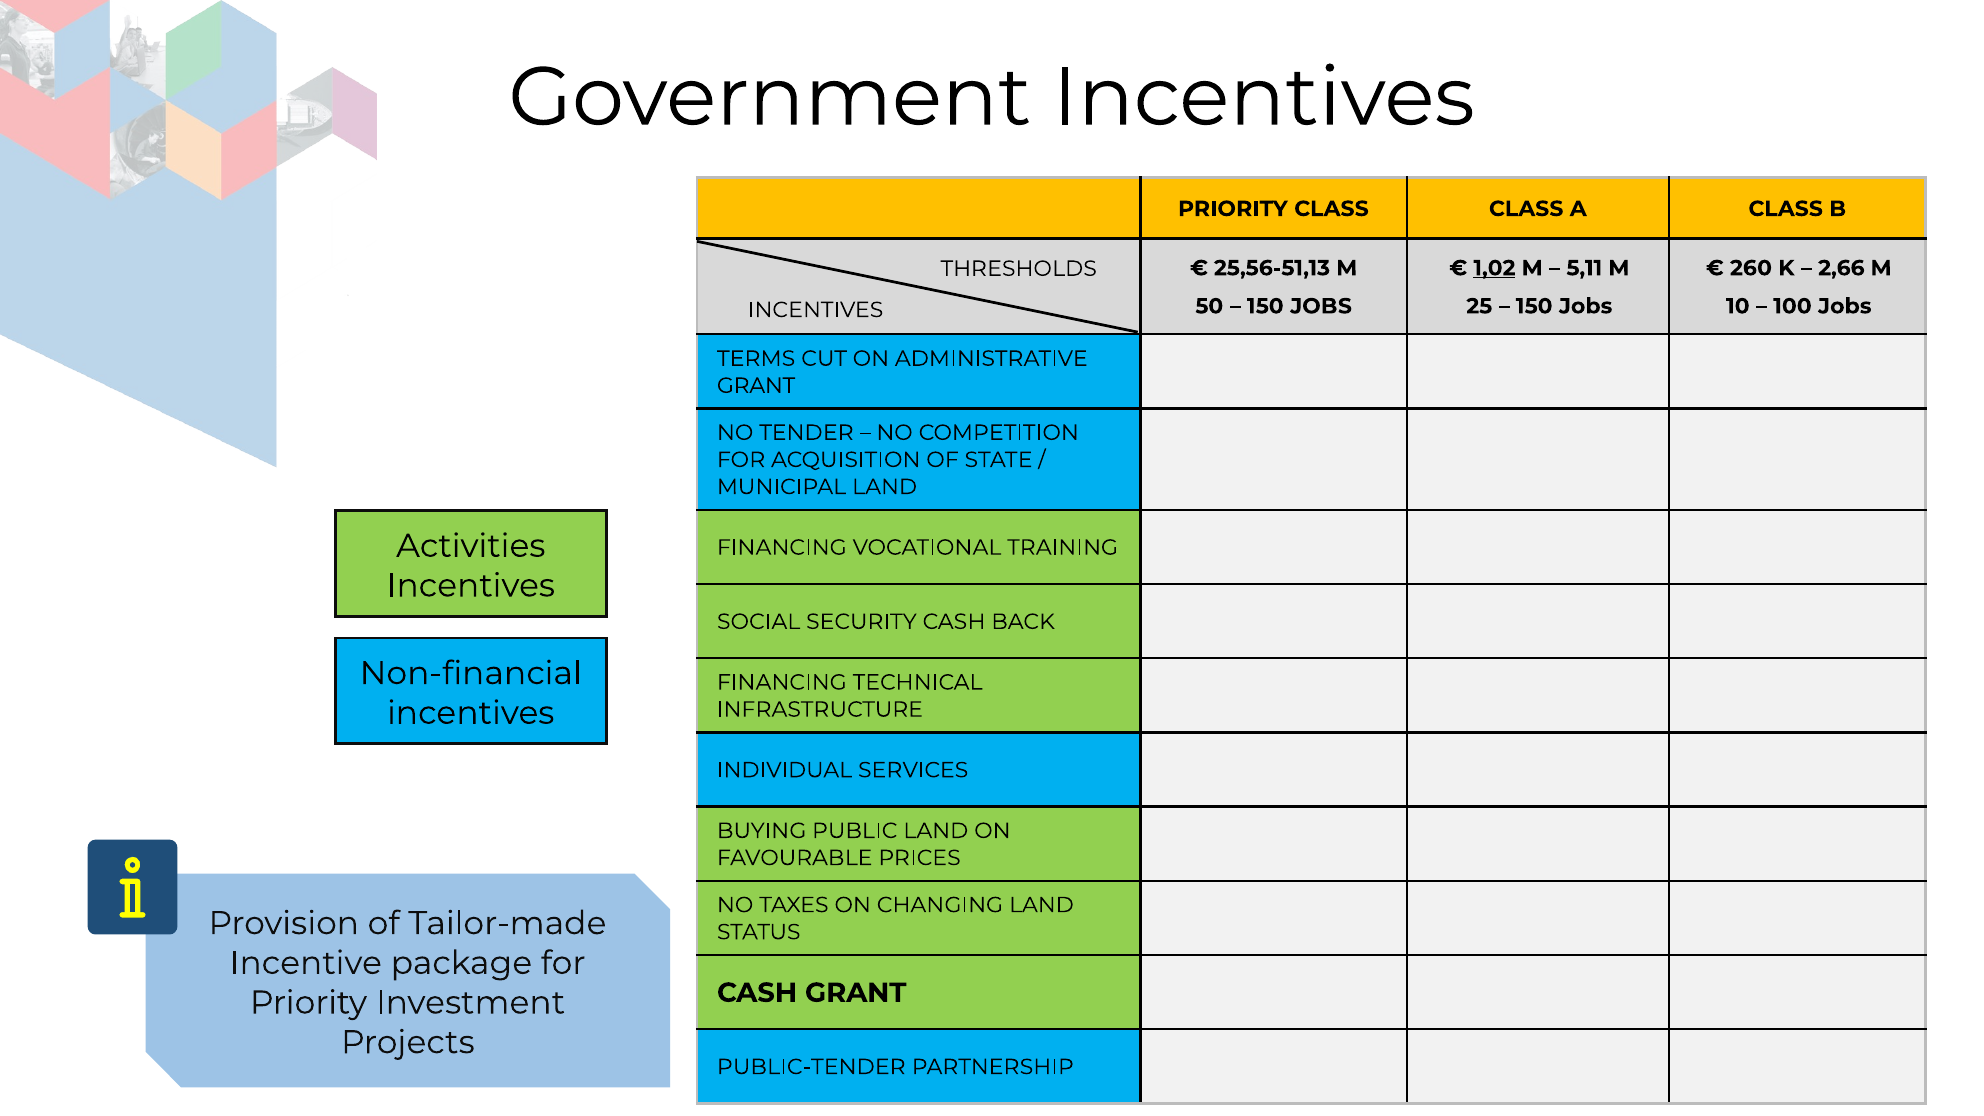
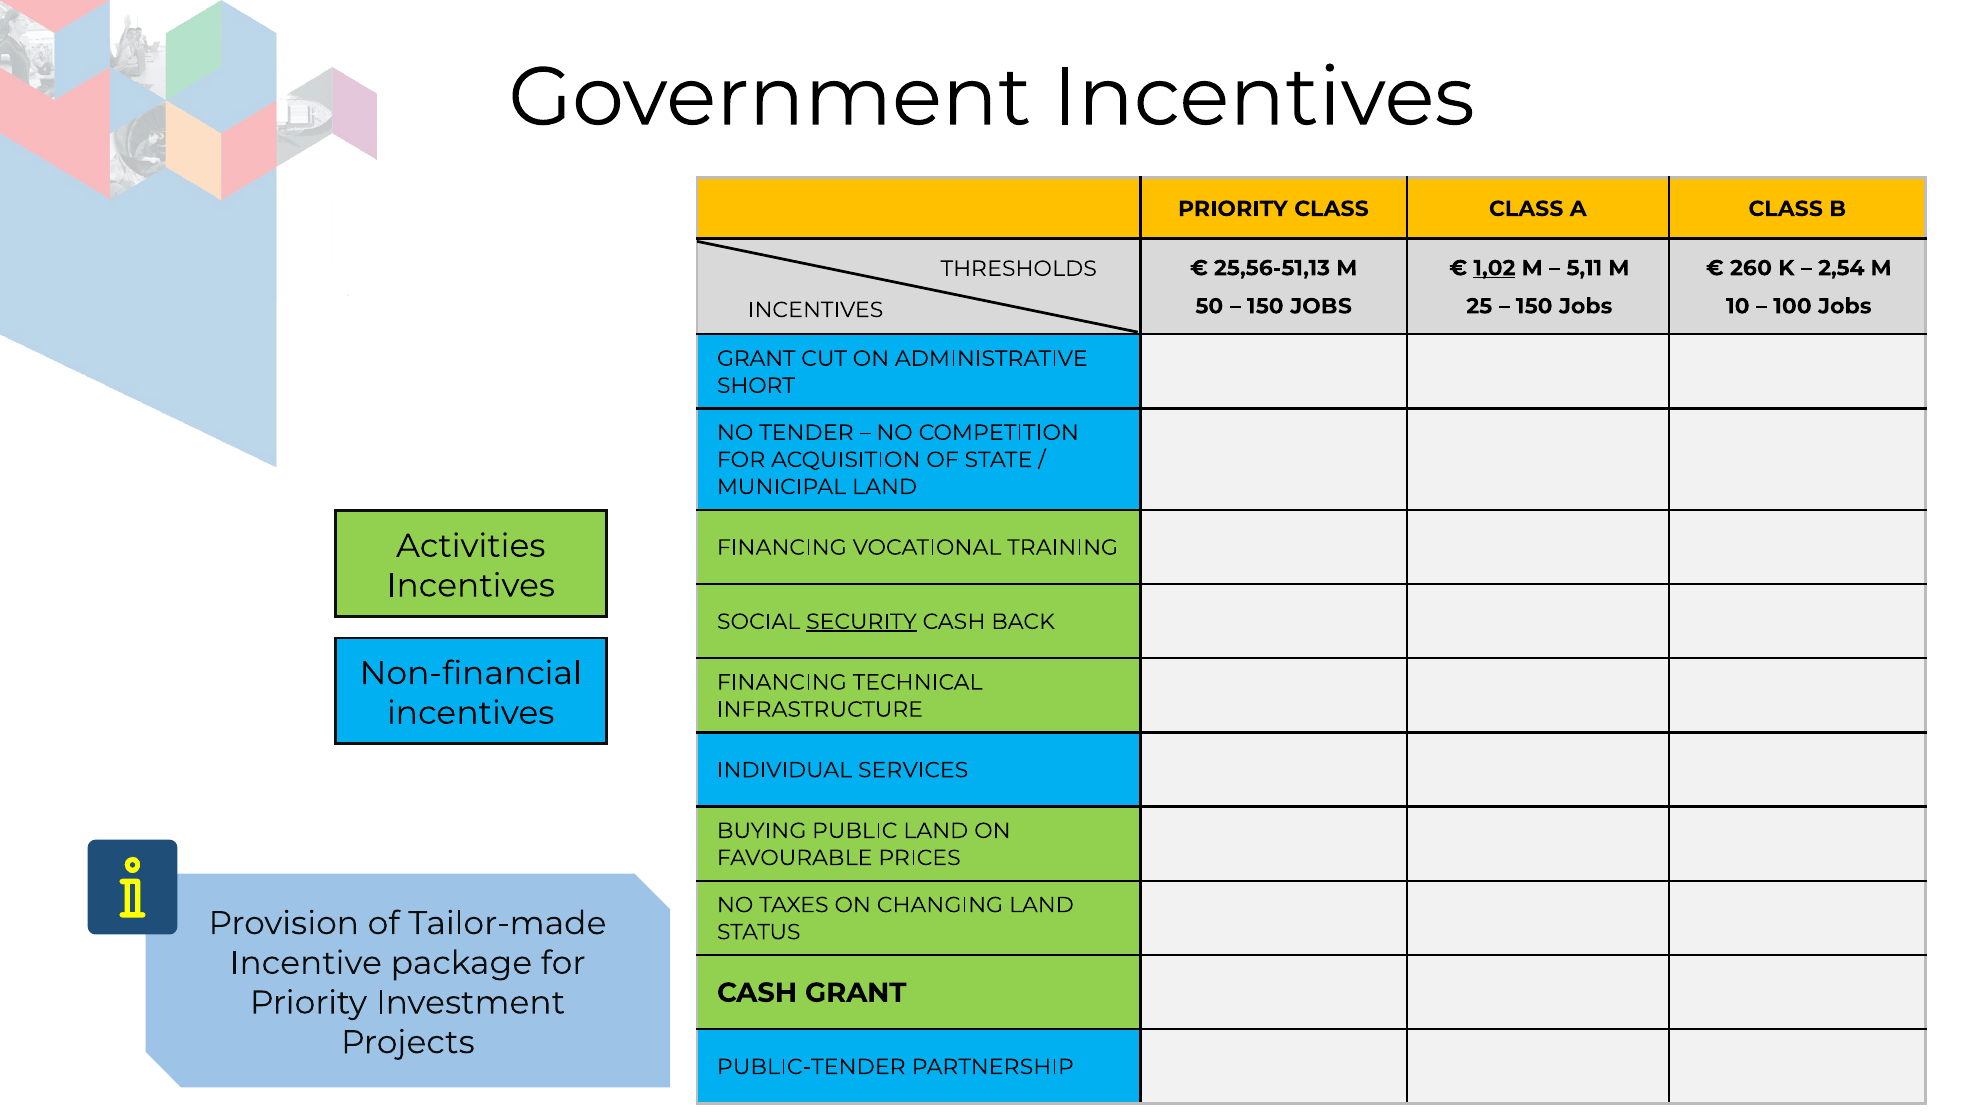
2,66: 2,66 -> 2,54 (1841, 268)
TERMS: TERMS -> GRANT (756, 359)
GRANT: GRANT -> SHORT (756, 386)
SECURITY underline: none -> present (861, 622)
